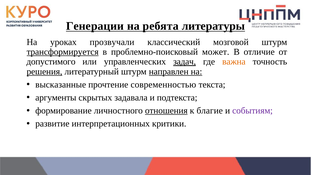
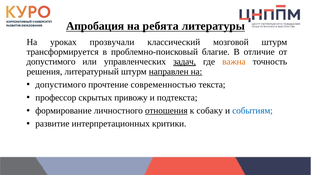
Генерации: Генерации -> Апробация (95, 26)
трансформируется underline: present -> none (63, 52)
может: может -> благие (216, 52)
решения underline: present -> none (44, 71)
высказанные: высказанные -> допустимого (61, 85)
аргументы: аргументы -> профессор (56, 98)
задавала: задавала -> привожу (131, 98)
благие: благие -> собаку (210, 111)
событиям colour: purple -> blue (253, 111)
